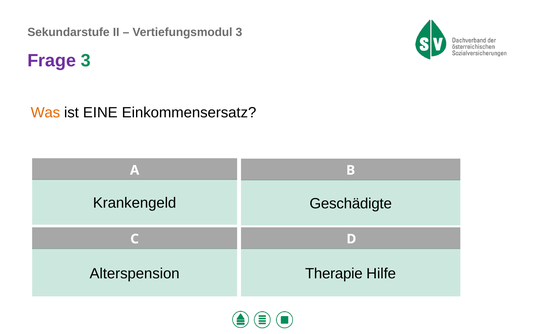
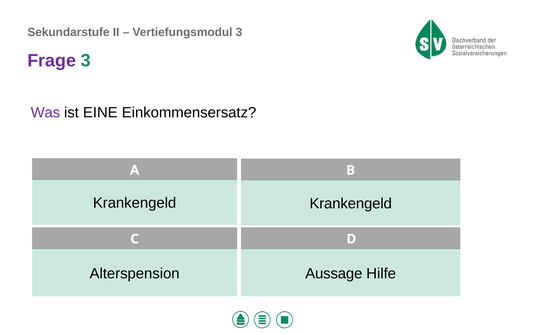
Was colour: orange -> purple (45, 112)
Krankengeld Geschädigte: Geschädigte -> Krankengeld (351, 203)
Therapie: Therapie -> Aussage (334, 273)
